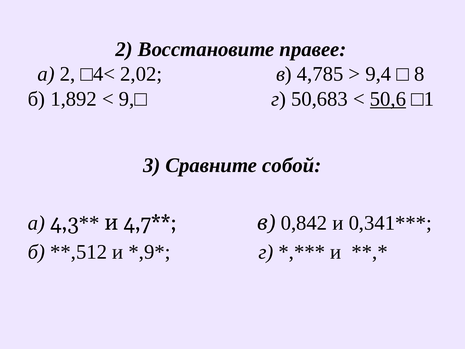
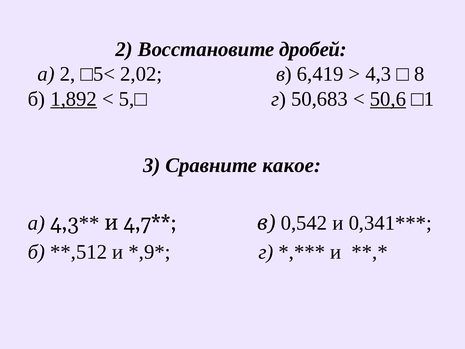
правее: правее -> дробей (313, 49)
□4<: □4< -> □5< (98, 74)
4,785: 4,785 -> 6,419 (320, 74)
9,4: 9,4 -> 4,3 (378, 74)
1,892 underline: none -> present (74, 99)
9,□: 9,□ -> 5,□ (133, 99)
собой: собой -> какое (292, 165)
0,842: 0,842 -> 0,542 (304, 223)
